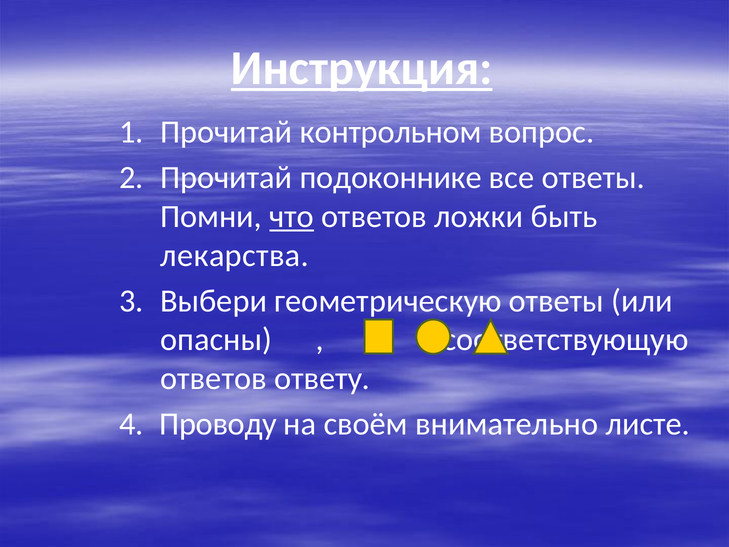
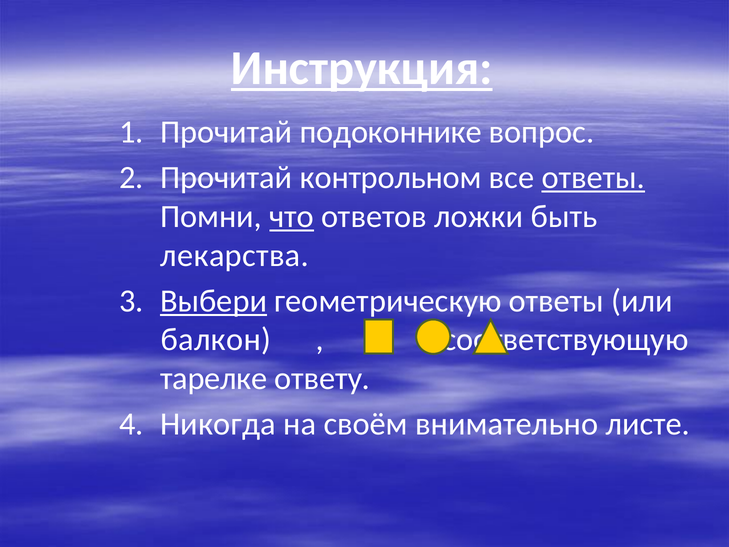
контрольном: контрольном -> подоконнике (391, 132)
подоконнике: подоконнике -> контрольном (391, 178)
ответы underline: none -> present (593, 178)
Выбери underline: none -> present (214, 301)
опасны: опасны -> балкон (216, 340)
ответов: ответов -> тарелке (214, 379)
Проводу: Проводу -> Никогда (218, 424)
